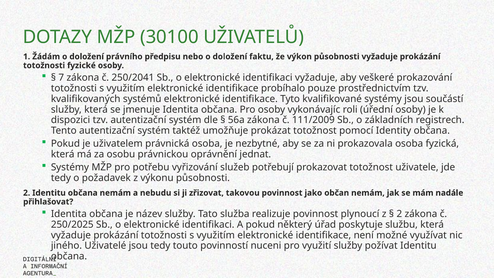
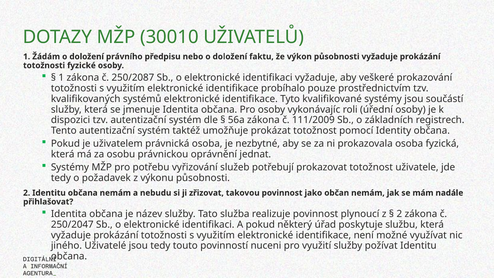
30100: 30100 -> 30010 (169, 37)
7: 7 -> 1 (61, 78)
250/2041: 250/2041 -> 250/2087 (133, 78)
250/2025: 250/2025 -> 250/2047 (72, 225)
